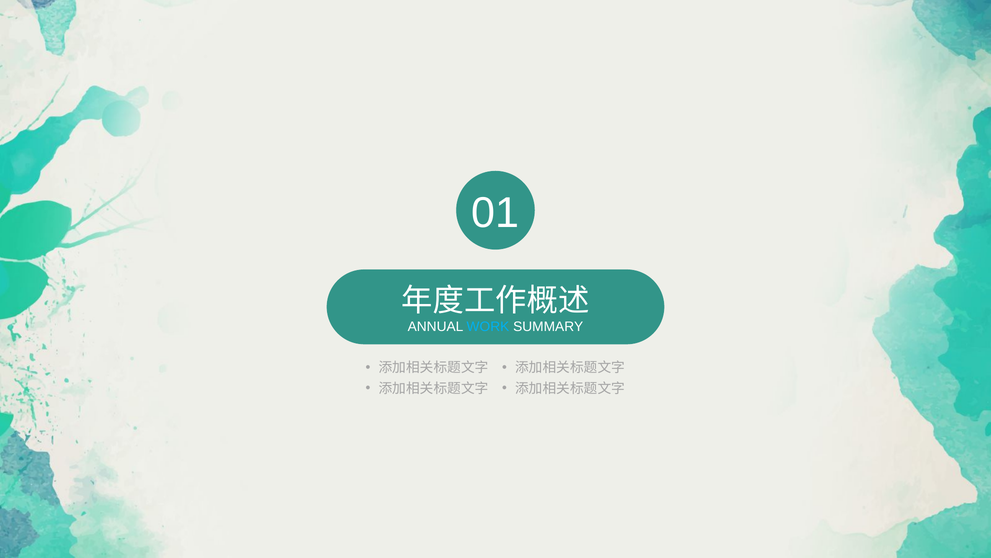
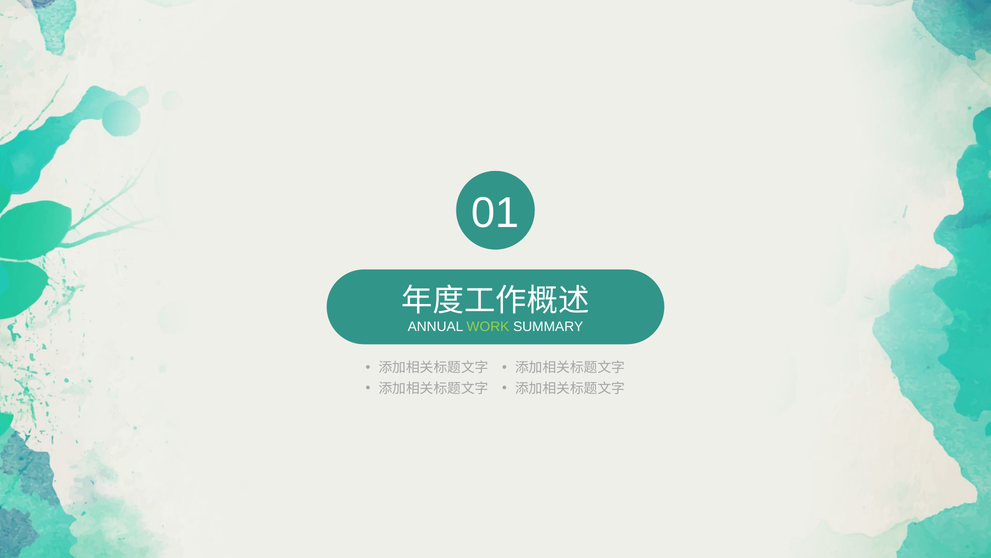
WORK colour: light blue -> light green (488, 326)
